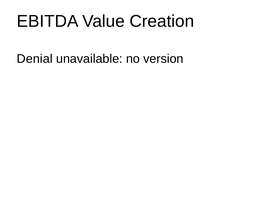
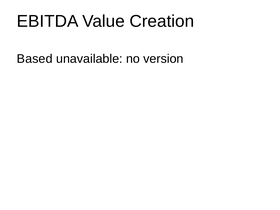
Denial: Denial -> Based (35, 59)
